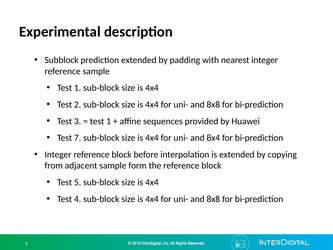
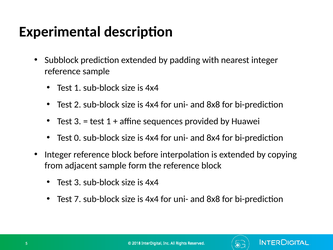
7: 7 -> 0 (78, 138)
5: 5 -> 3 (78, 182)
4: 4 -> 7 (78, 199)
